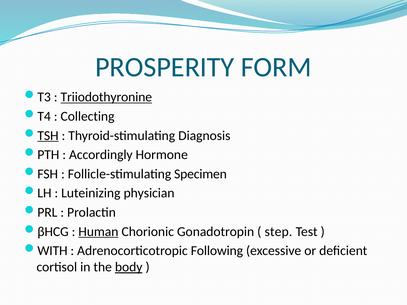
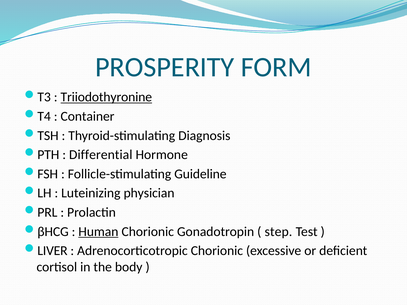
Collecting: Collecting -> Container (88, 116)
TSH underline: present -> none (48, 136)
Accordingly: Accordingly -> Differential (101, 155)
Specimen: Specimen -> Guideline (200, 174)
WITH: WITH -> LIVER (52, 251)
Adrenocorticotropic Following: Following -> Chorionic (217, 251)
body underline: present -> none (129, 267)
